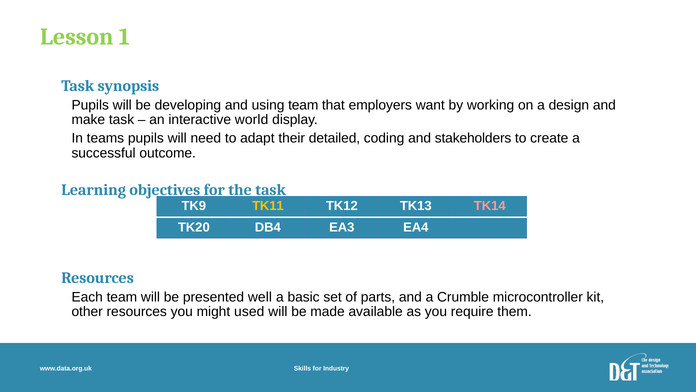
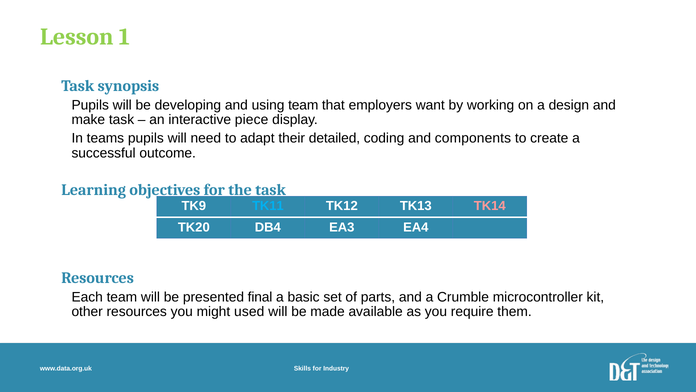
world: world -> piece (252, 120)
stakeholders: stakeholders -> components (473, 138)
TK11 colour: yellow -> light blue (268, 206)
well: well -> final (260, 297)
